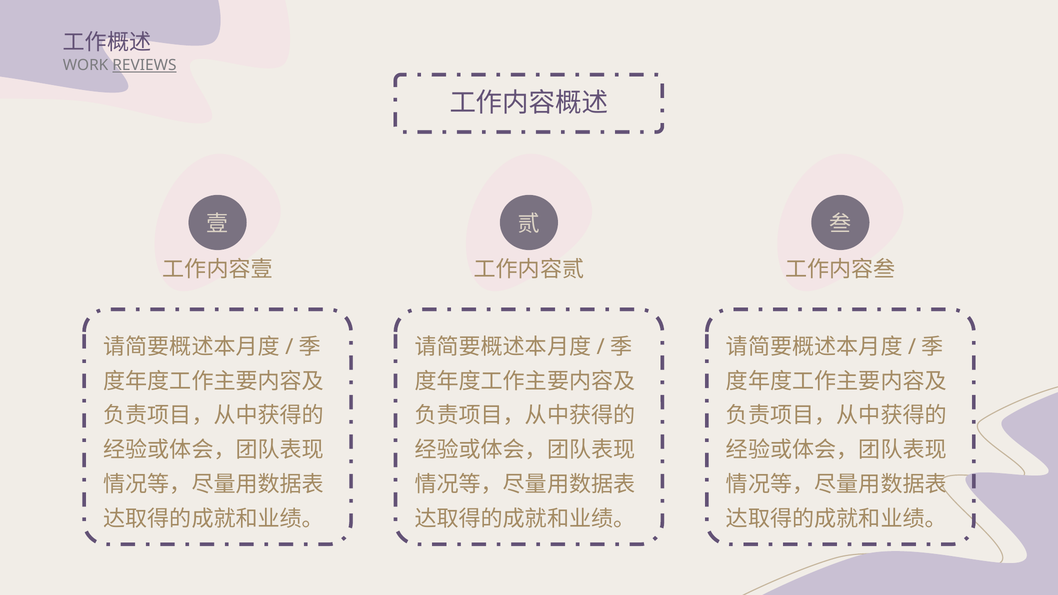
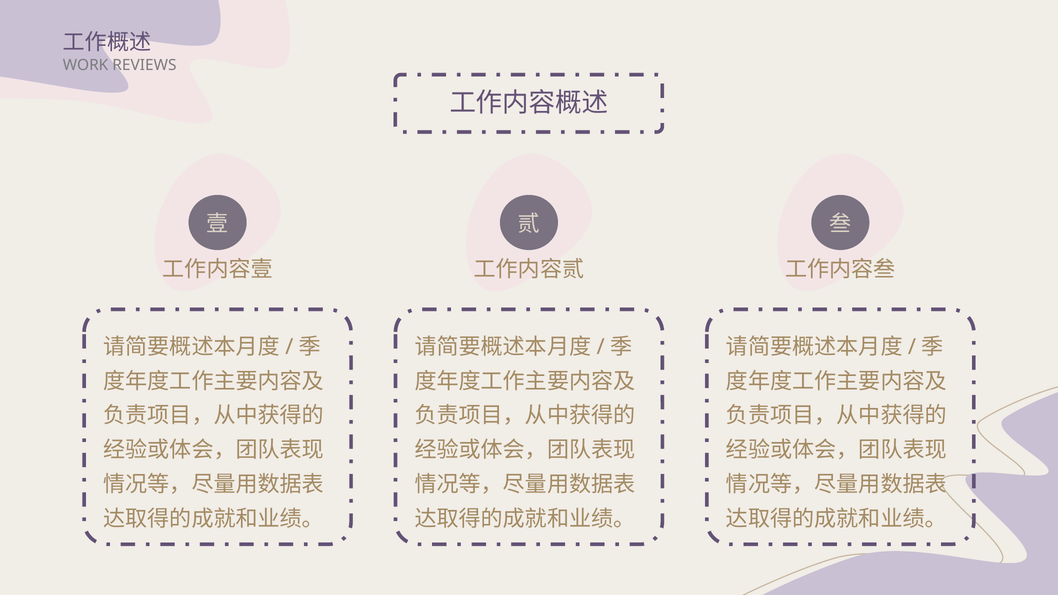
REVIEWS underline: present -> none (144, 65)
